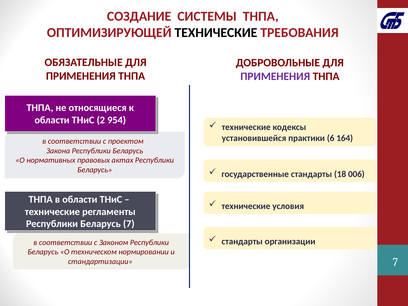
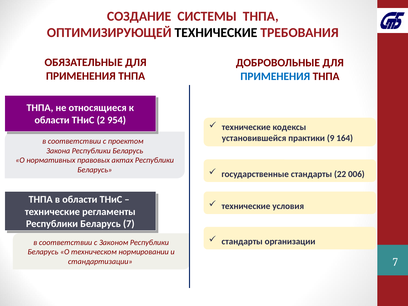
ПРИМЕНЕНИЯ colour: purple -> blue (275, 76)
6: 6 -> 9 (331, 138)
18: 18 -> 22 (340, 174)
